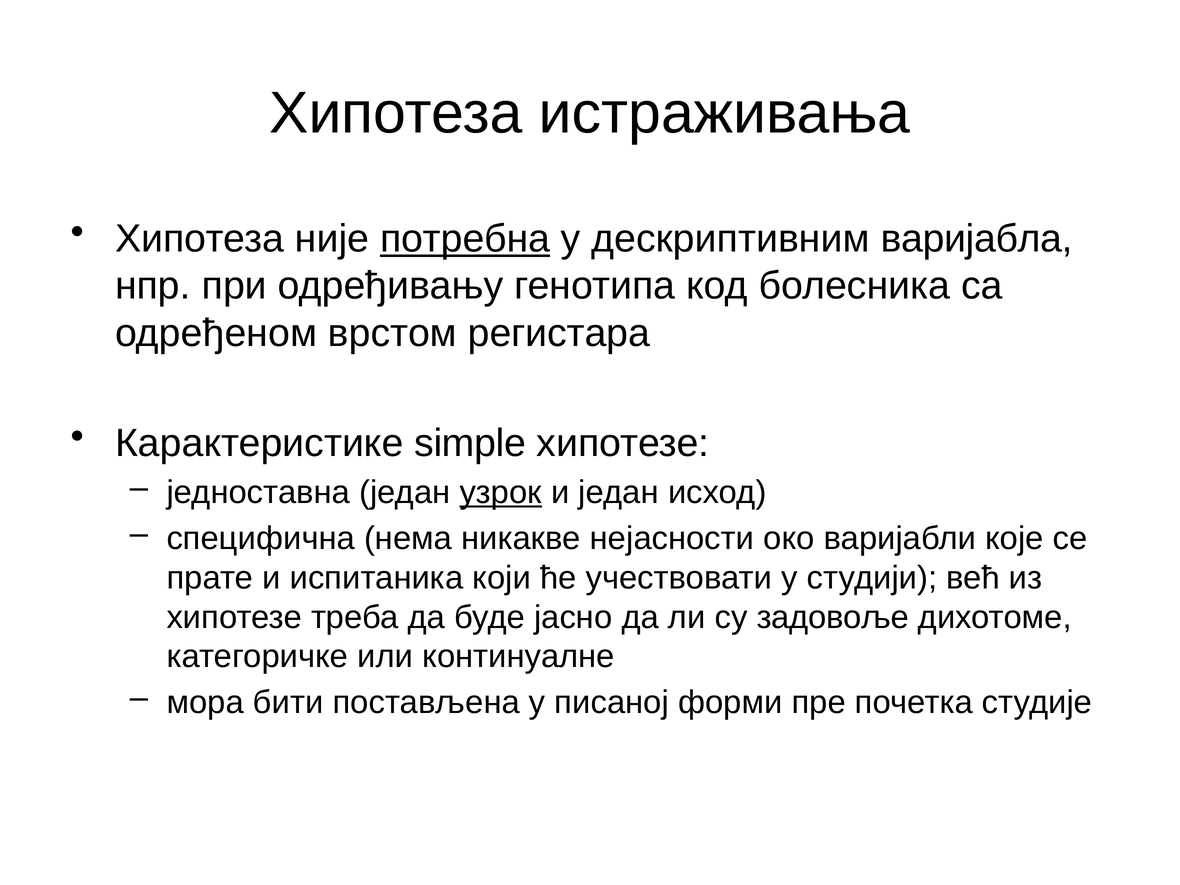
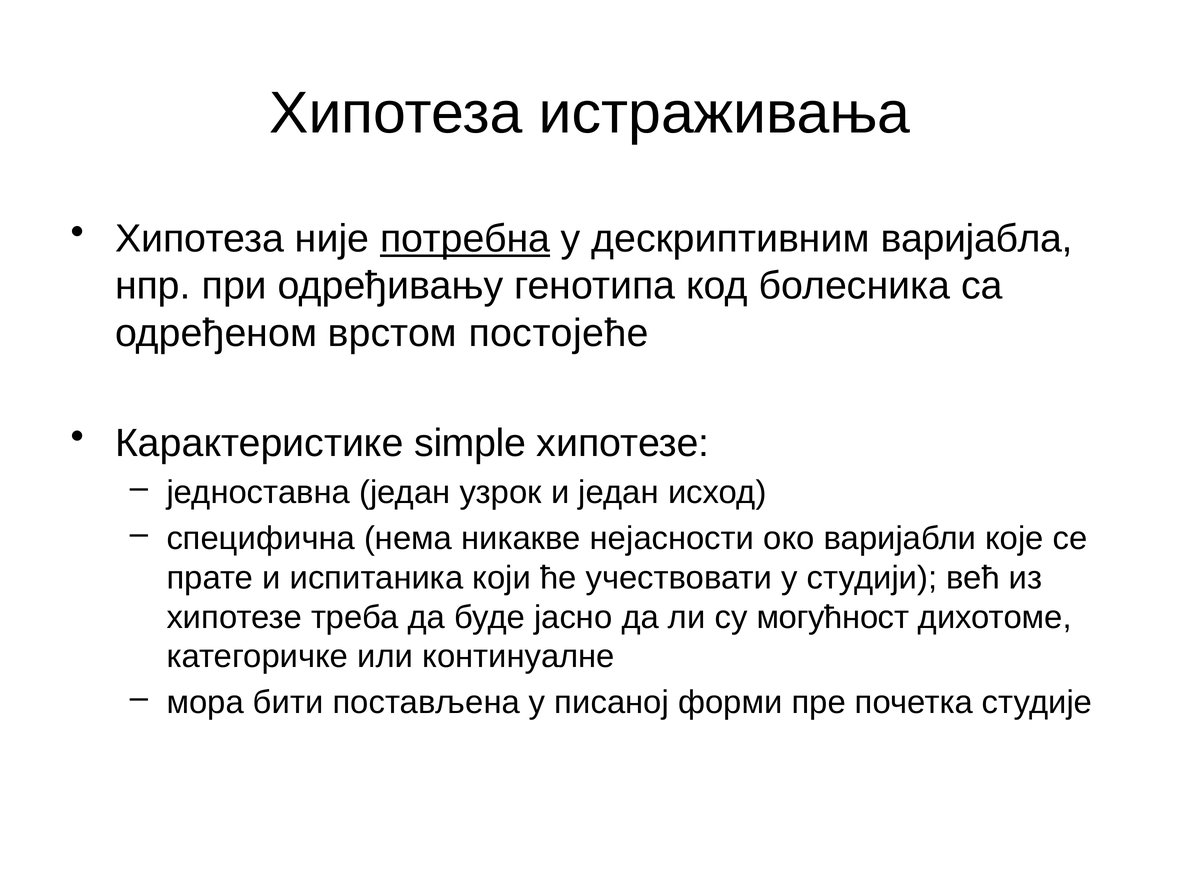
регистара: регистара -> постојеће (559, 333)
узрок underline: present -> none (501, 493)
задовоље: задовоље -> могућност (833, 617)
